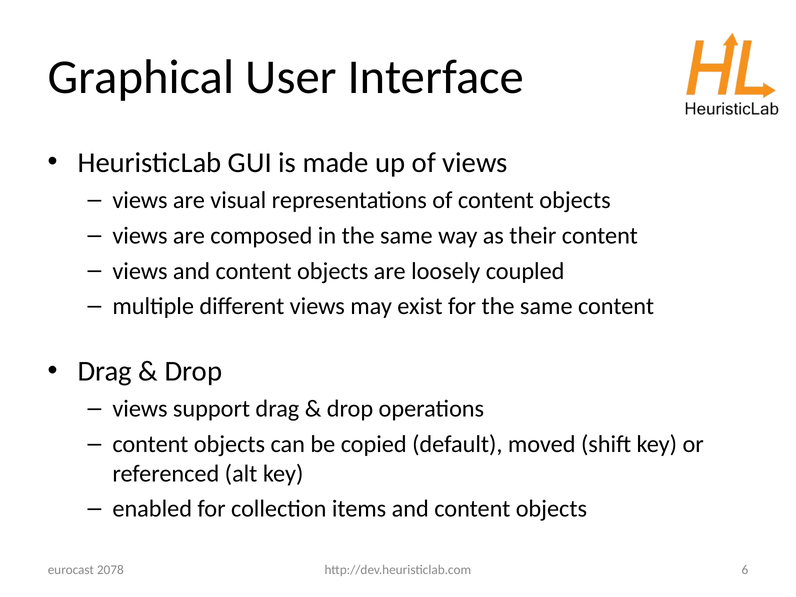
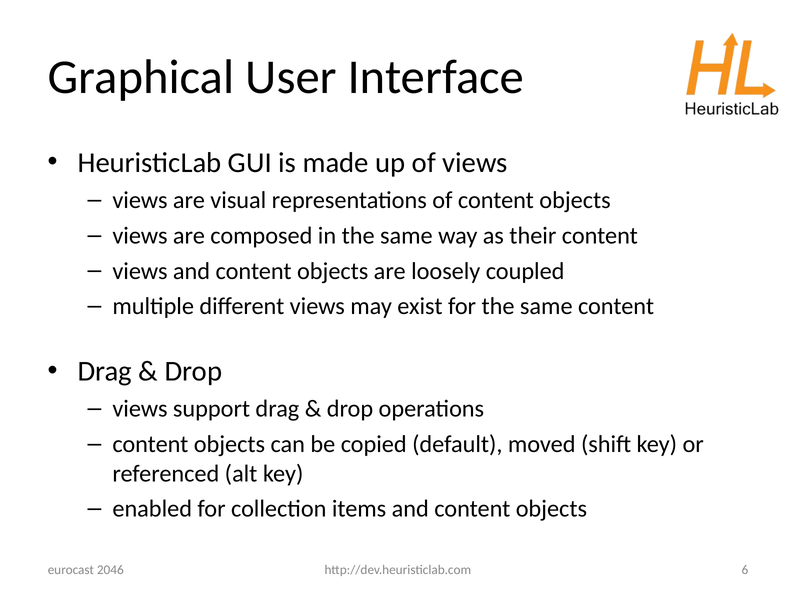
2078: 2078 -> 2046 (110, 570)
